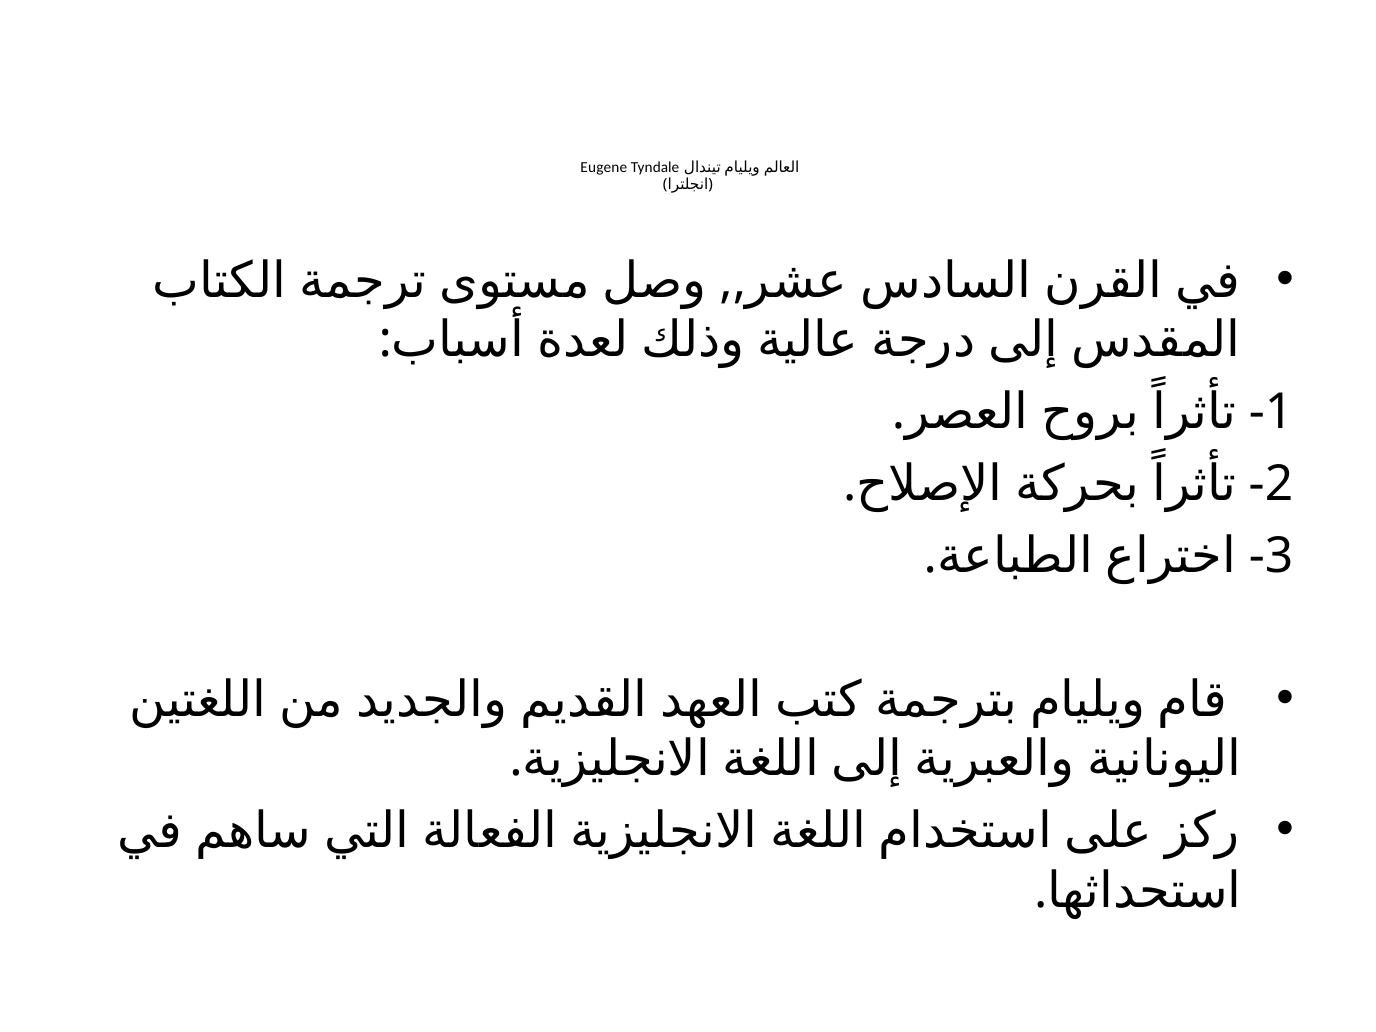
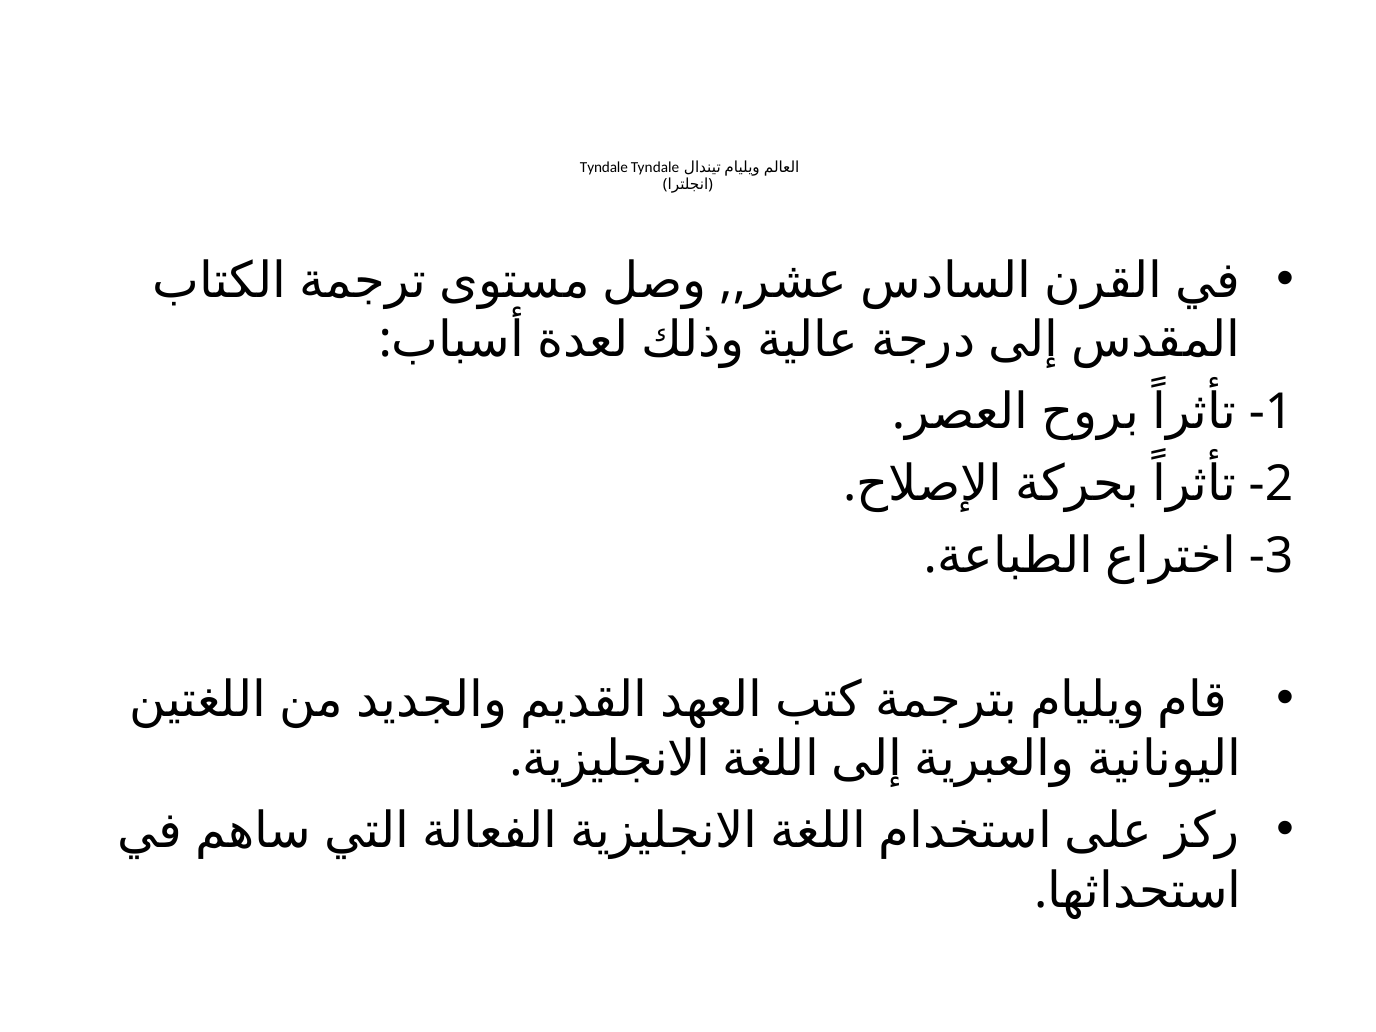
Eugene: Eugene -> Tyndale (604, 168)
